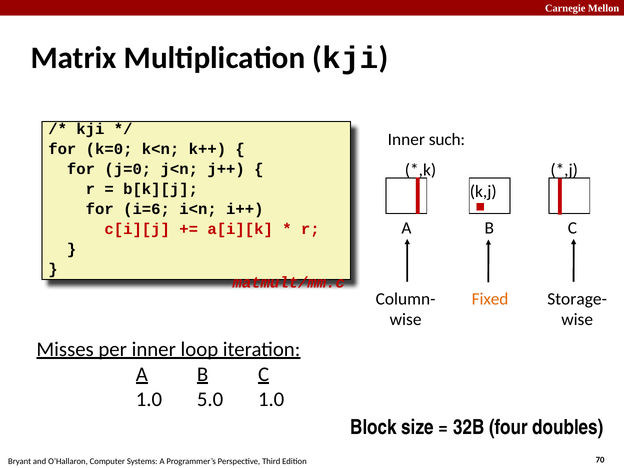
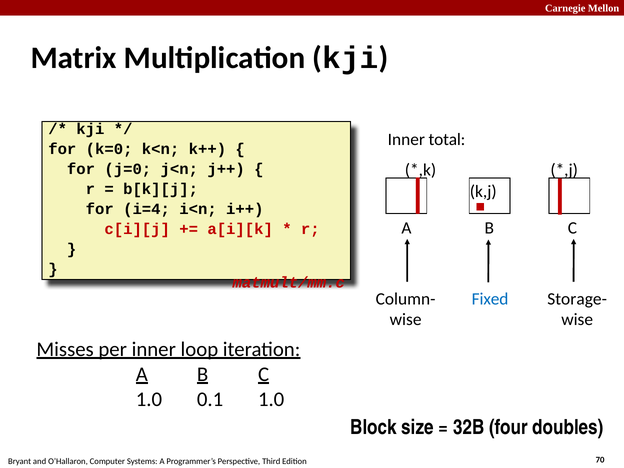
such: such -> total (447, 139)
i=6: i=6 -> i=4 (147, 209)
Fixed colour: orange -> blue (490, 299)
5.0: 5.0 -> 0.1 (210, 399)
